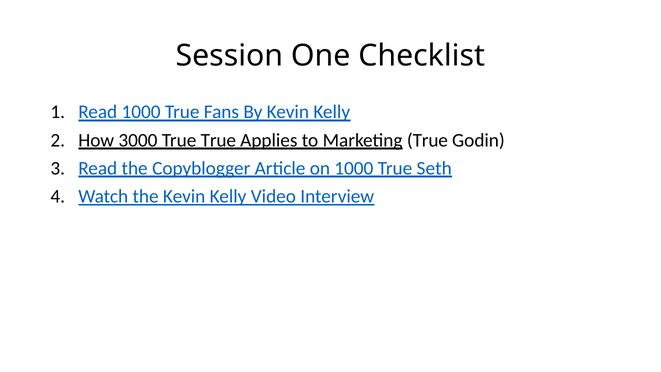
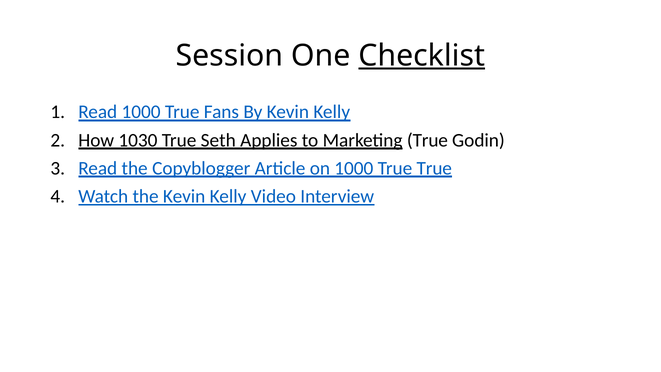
Checklist underline: none -> present (422, 56)
3000: 3000 -> 1030 (138, 140)
True True: True -> Seth (218, 140)
True Seth: Seth -> True (434, 168)
